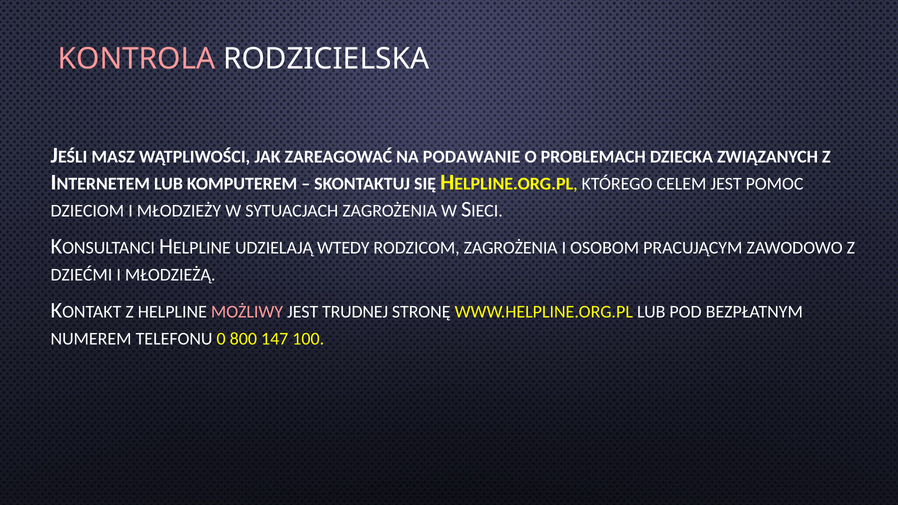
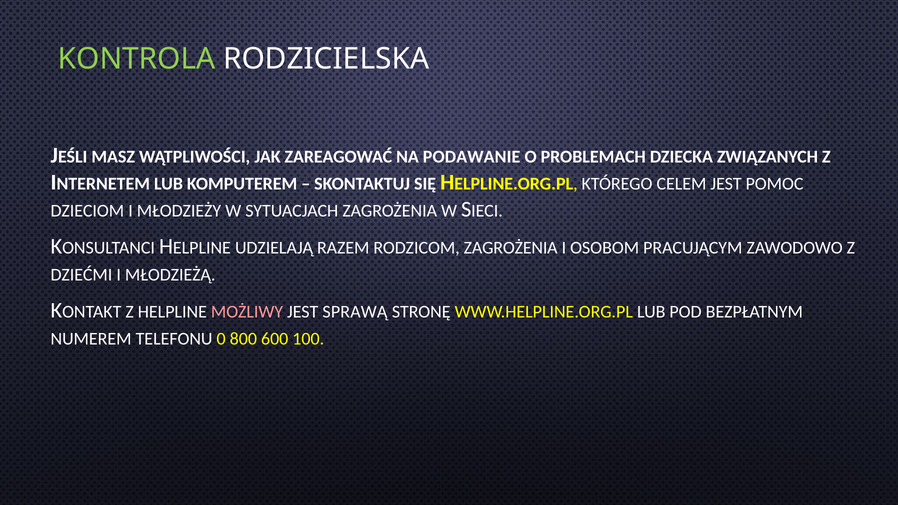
KONTROLA colour: pink -> light green (137, 59)
WTEDY: WTEDY -> RAZEM (343, 248)
TRUDNEJ: TRUDNEJ -> SPRAWĄ (355, 312)
147: 147 -> 600 (275, 339)
